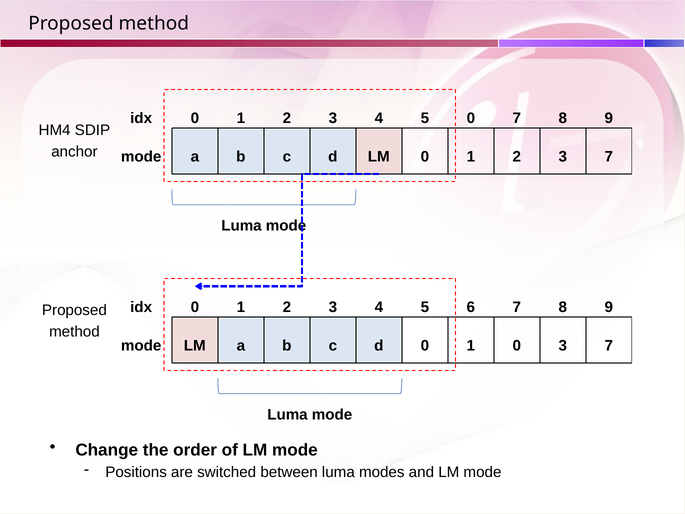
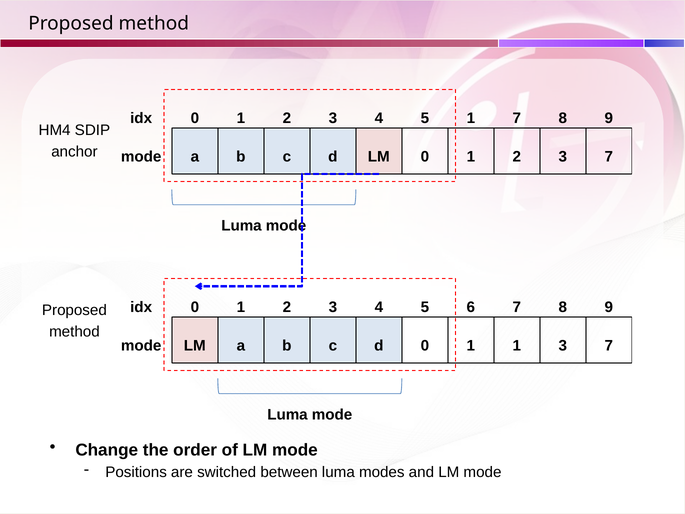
5 0: 0 -> 1 (471, 118)
b 0: 0 -> 1 (517, 345)
